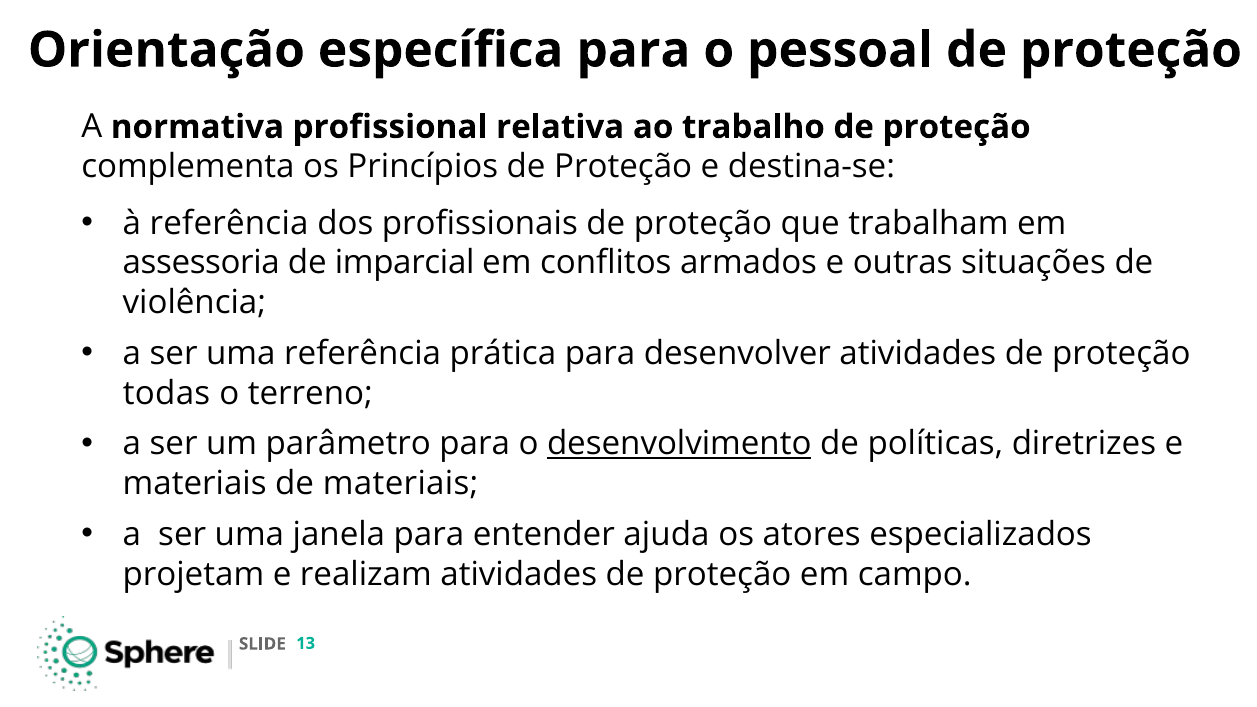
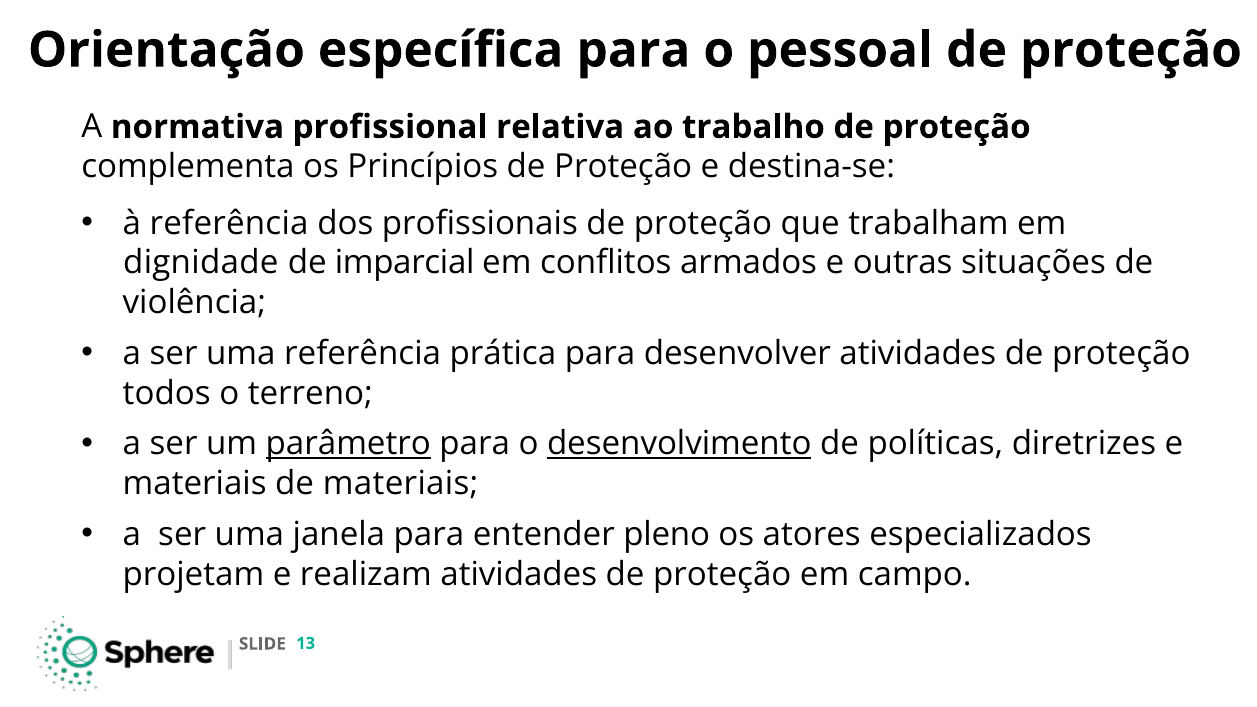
assessoria: assessoria -> dignidade (201, 263)
todas: todas -> todos (167, 393)
parâmetro underline: none -> present (348, 444)
ajuda: ajuda -> pleno (667, 535)
